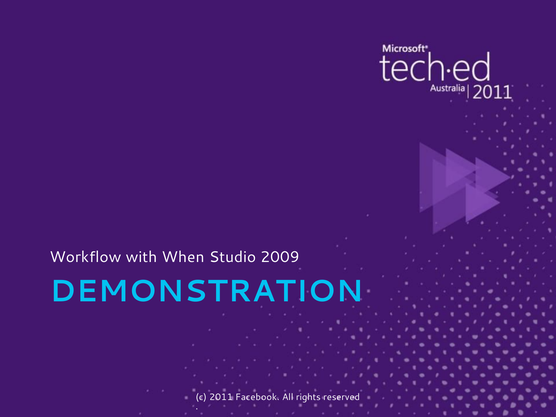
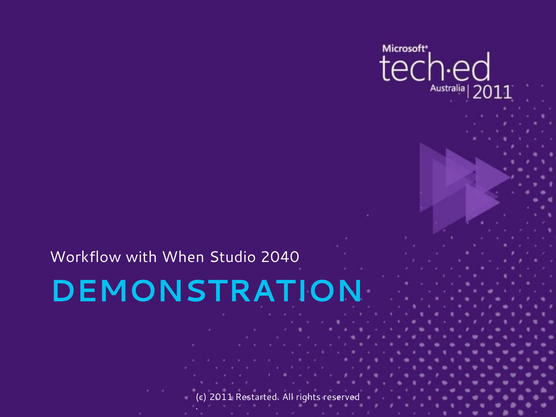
2009: 2009 -> 2040 (280, 257)
Facebook: Facebook -> Restarted (257, 397)
